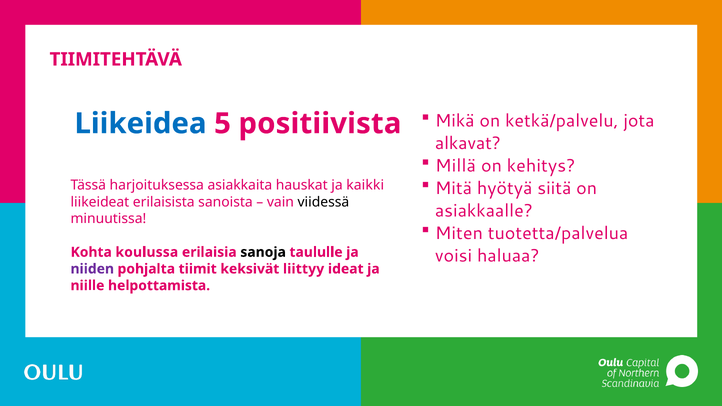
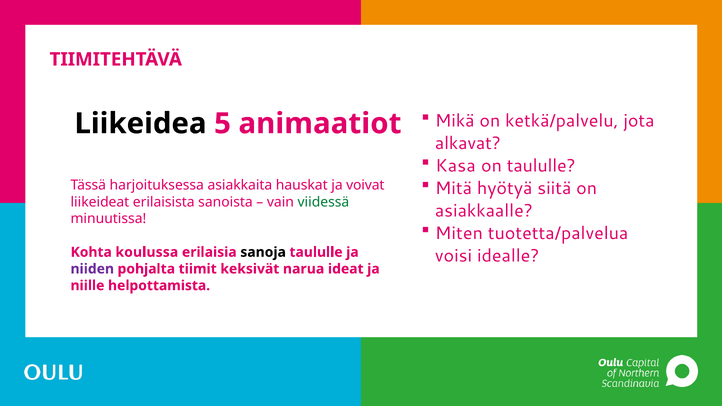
Liikeidea colour: blue -> black (140, 124)
positiivista: positiivista -> animaatiot (320, 124)
Millä: Millä -> Kasa (455, 166)
on kehitys: kehitys -> taululle (541, 166)
kaikki: kaikki -> voivat (365, 185)
viidessä colour: black -> green (323, 202)
haluaa: haluaa -> idealle (508, 256)
liittyy: liittyy -> narua (304, 269)
